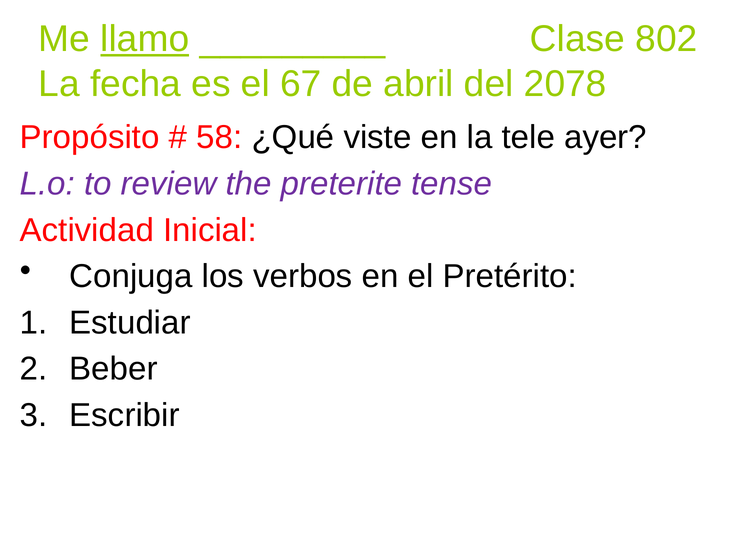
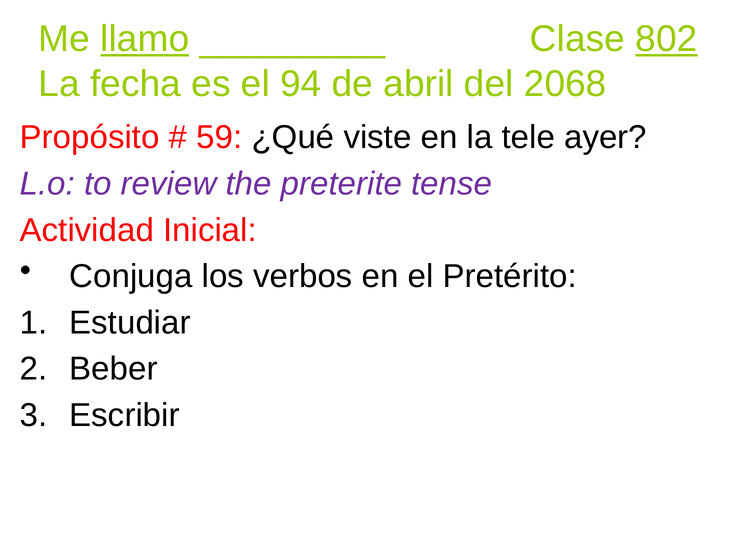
802 underline: none -> present (666, 39)
67: 67 -> 94 (301, 84)
2078: 2078 -> 2068 (565, 84)
58: 58 -> 59 (219, 137)
